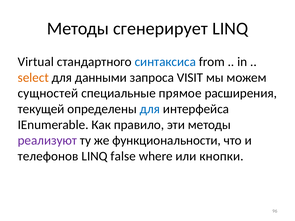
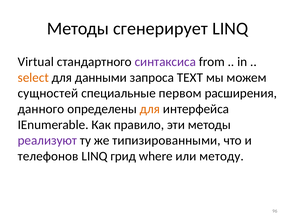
синтаксиса colour: blue -> purple (165, 62)
VISIT: VISIT -> TEXT (190, 78)
прямое: прямое -> первом (180, 93)
текущей: текущей -> данного (41, 109)
для colour: blue -> orange (150, 109)
функциональности: функциональности -> типизированными (166, 141)
false: false -> грид (123, 156)
кнопки: кнопки -> методу (222, 156)
